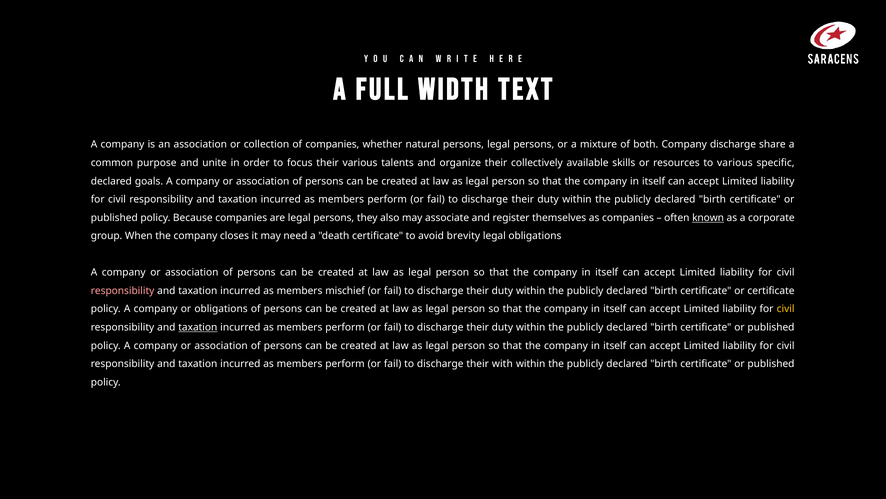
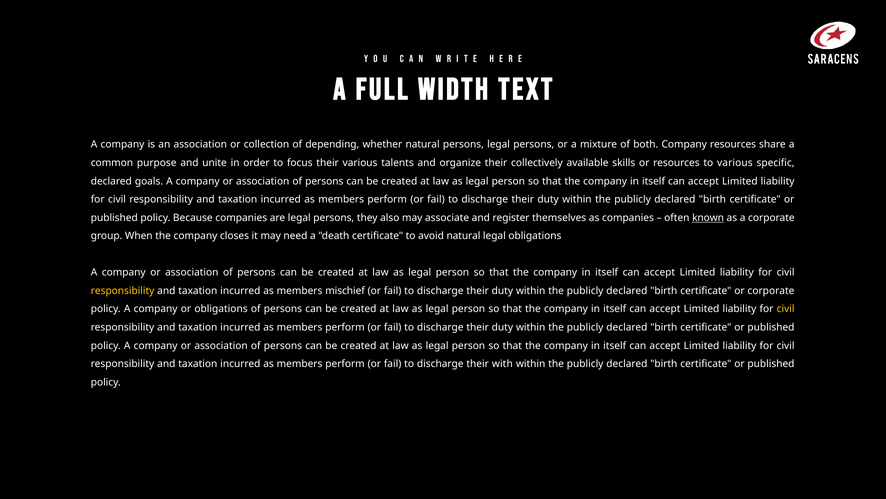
of companies: companies -> depending (332, 144)
Company discharge: discharge -> resources (733, 144)
avoid brevity: brevity -> natural (463, 236)
responsibility colour: pink -> yellow (123, 291)
or certificate: certificate -> corporate (771, 291)
taxation underline: present -> none (198, 327)
